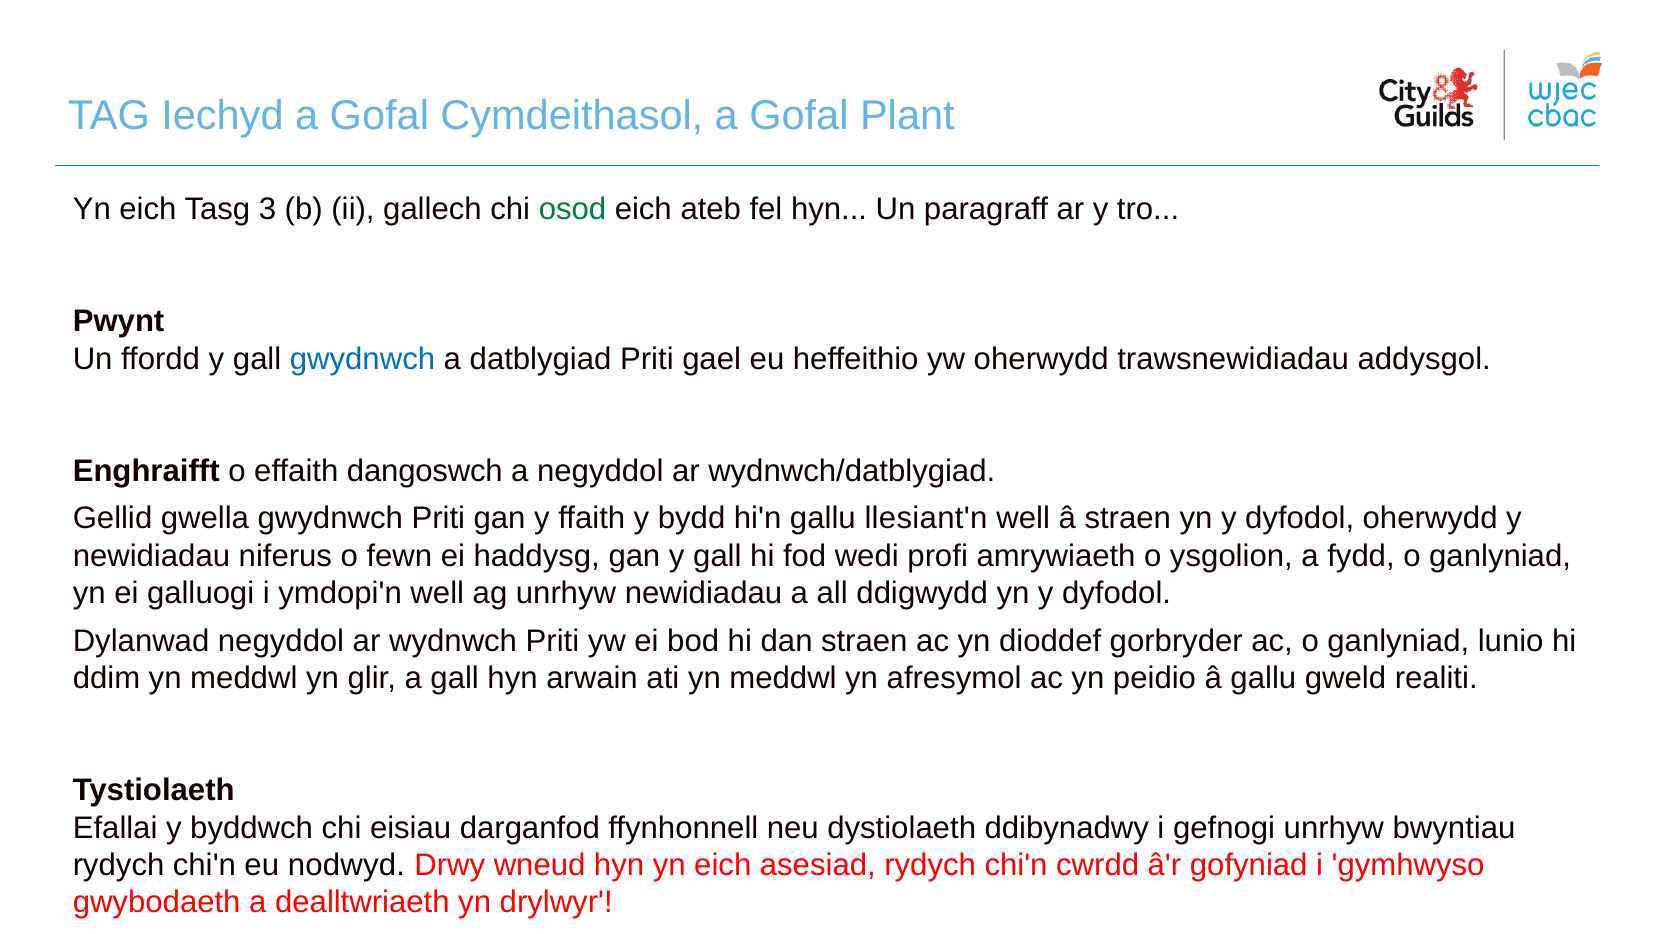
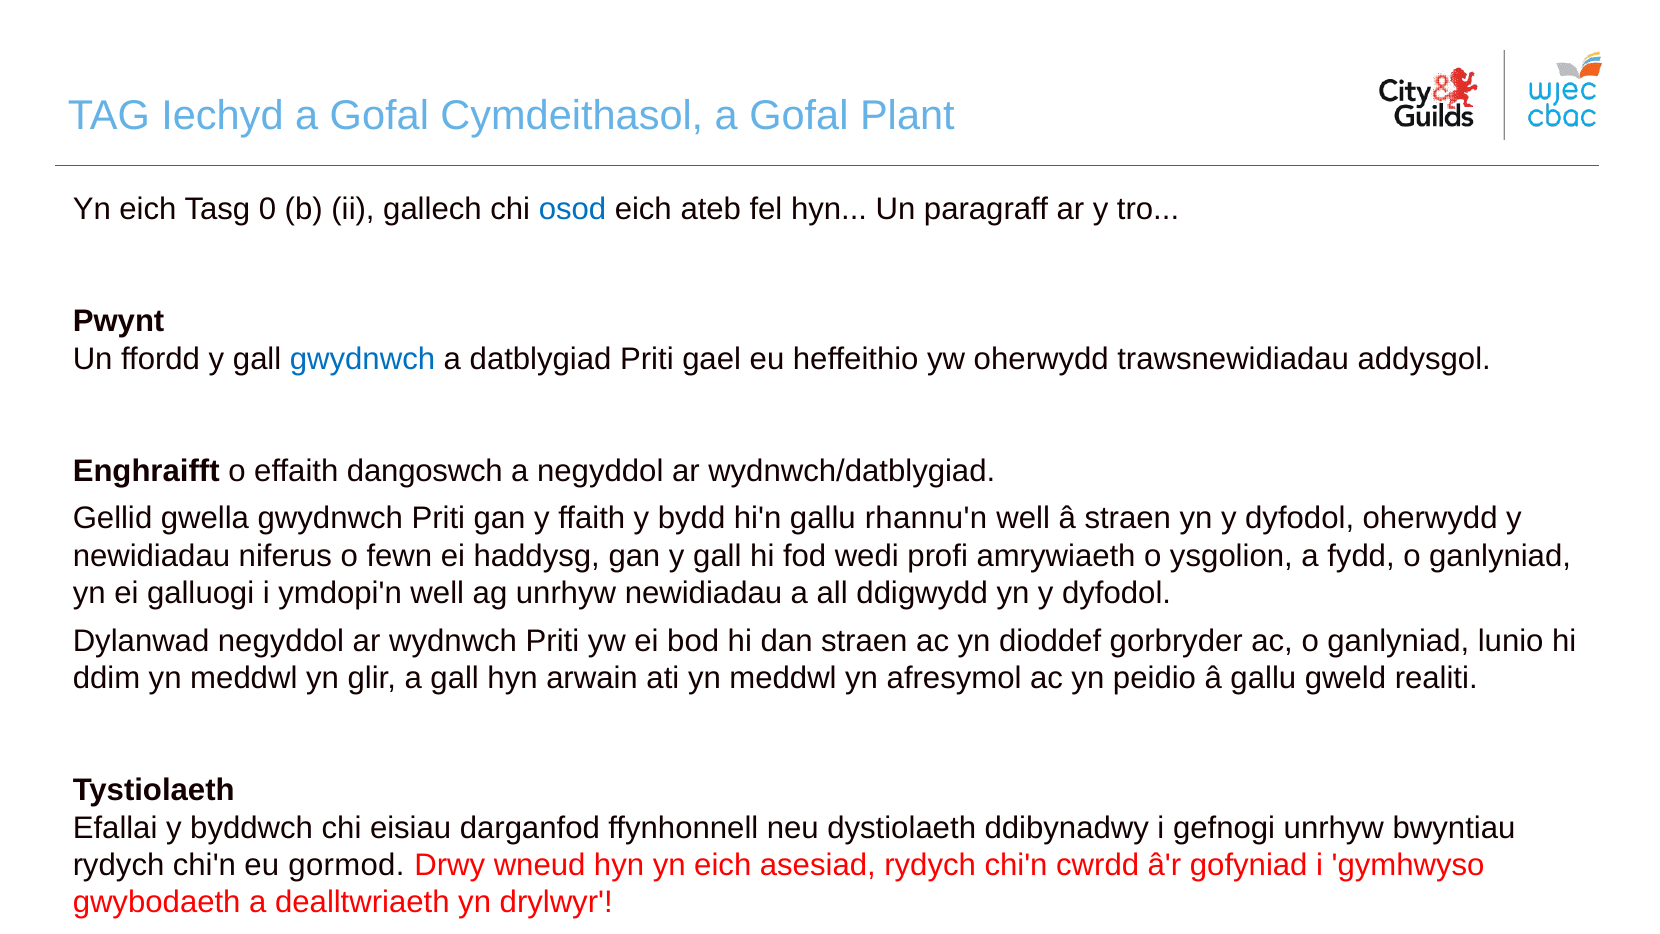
3: 3 -> 0 (267, 209)
osod colour: green -> blue (573, 209)
llesiant'n: llesiant'n -> rhannu'n (926, 519)
nodwyd: nodwyd -> gormod (346, 865)
